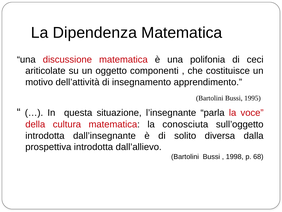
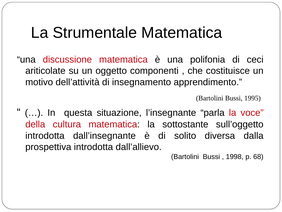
Dipendenza: Dipendenza -> Strumentale (95, 33)
conosciuta: conosciuta -> sottostante (185, 124)
